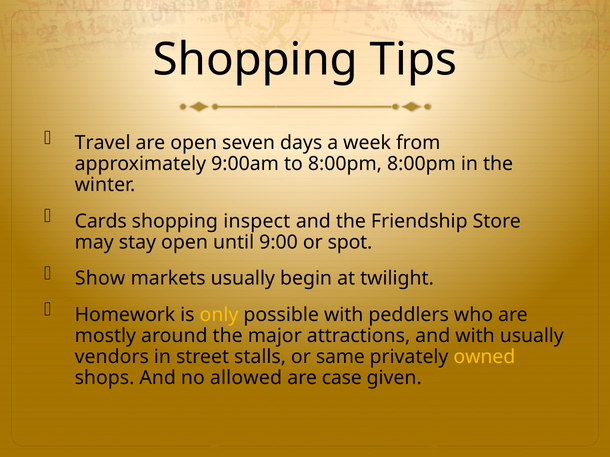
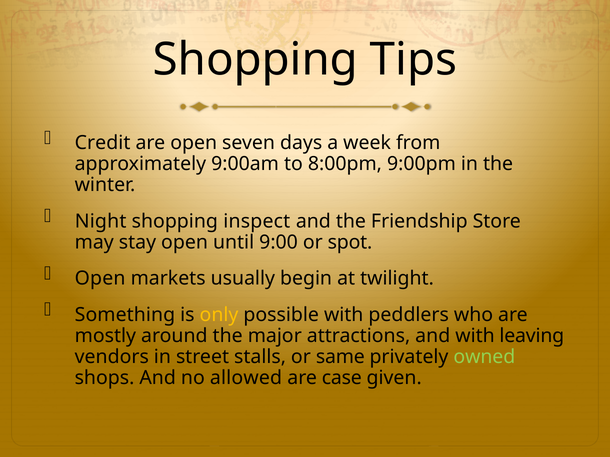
Travel: Travel -> Credit (103, 143)
8:00pm 8:00pm: 8:00pm -> 9:00pm (421, 164)
Cards: Cards -> Night (101, 222)
Show: Show -> Open (100, 279)
Homework: Homework -> Something (125, 315)
with usually: usually -> leaving (532, 336)
owned colour: yellow -> light green (484, 357)
